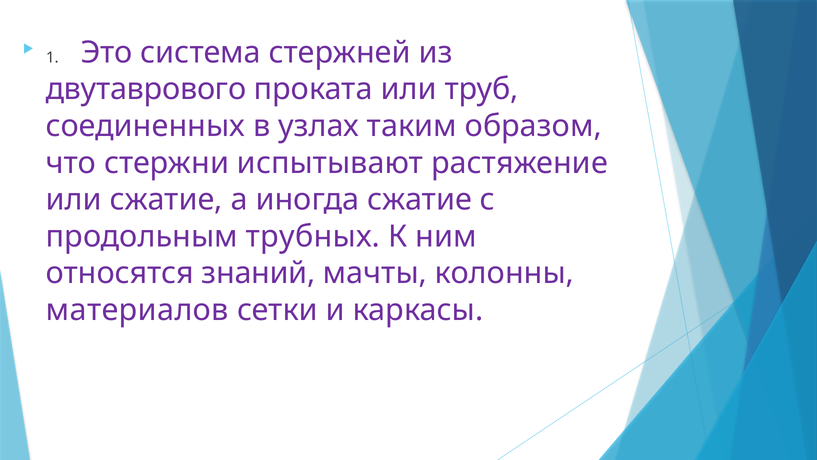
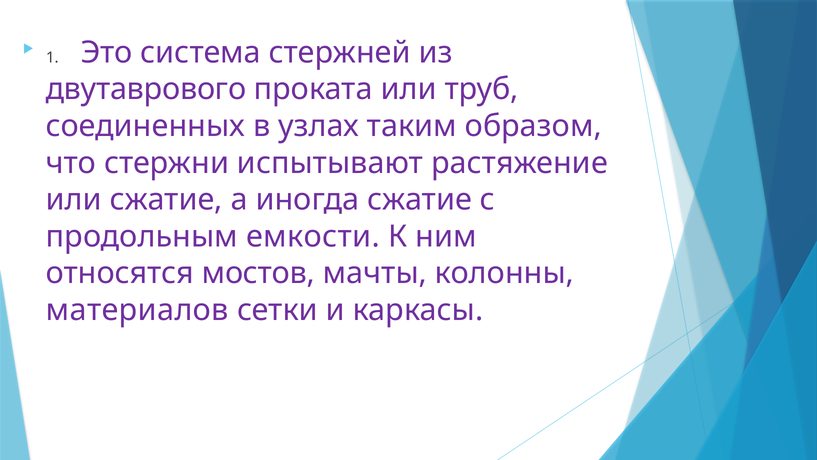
трубных: трубных -> емкости (313, 236)
знаний: знаний -> мостов (258, 273)
